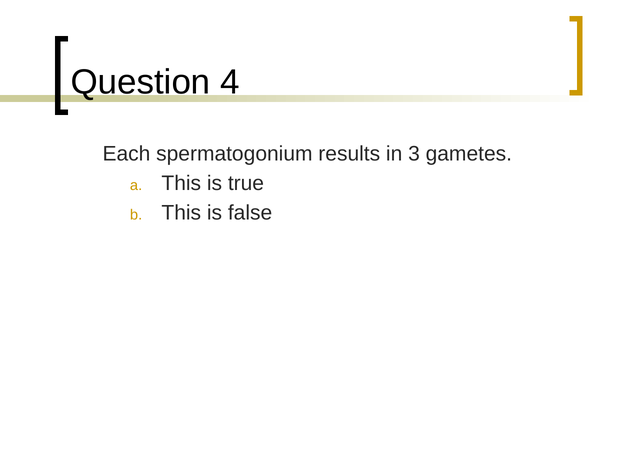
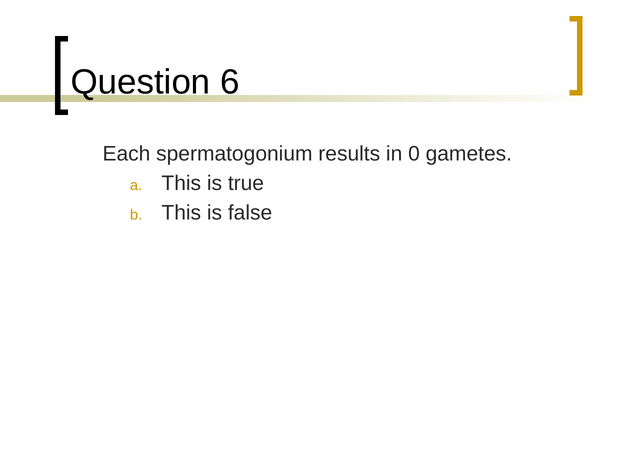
4: 4 -> 6 (230, 82)
3: 3 -> 0 (414, 154)
